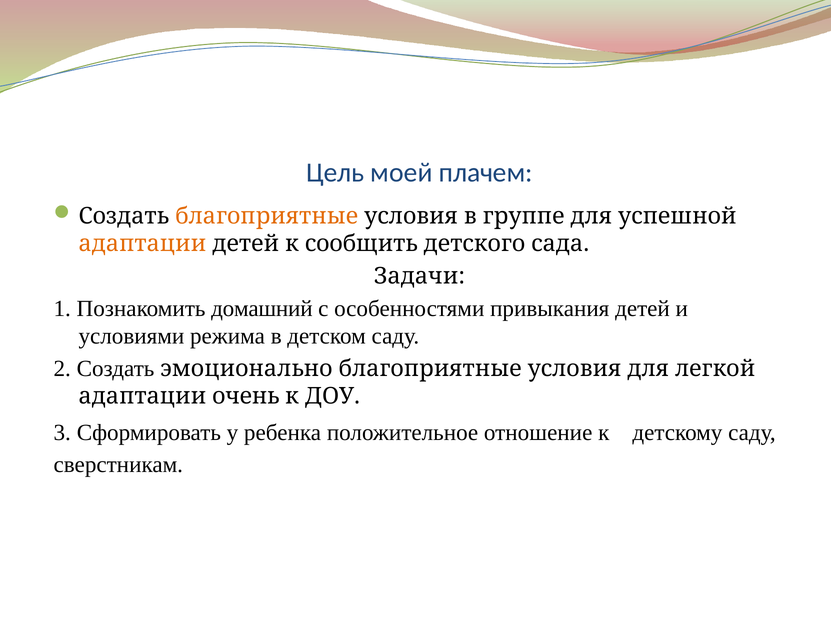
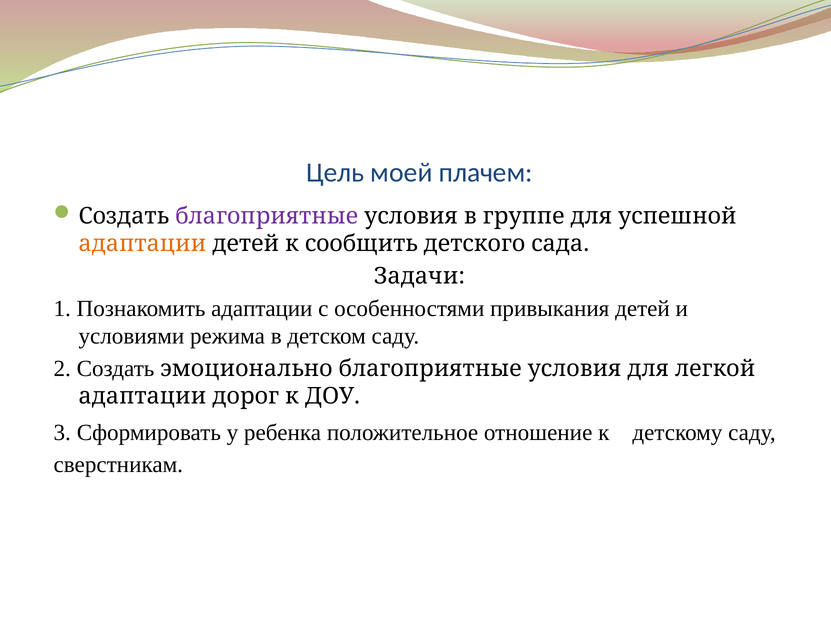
благоприятные colour: orange -> purple (267, 216)
Познакомить домашний: домашний -> адаптации (262, 309)
очень: очень -> дорог (246, 396)
